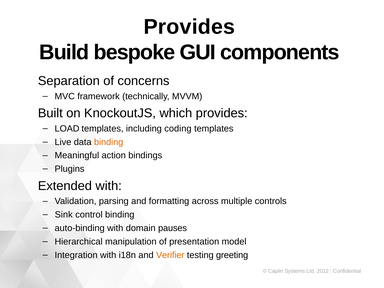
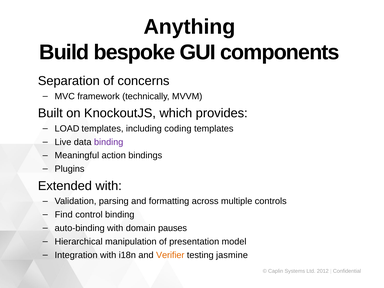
Provides: Provides -> Anything (189, 27)
binding colour: orange -> purple (109, 142)
Sink: Sink -> Find (64, 215)
greeting: greeting -> jasmine (232, 255)
